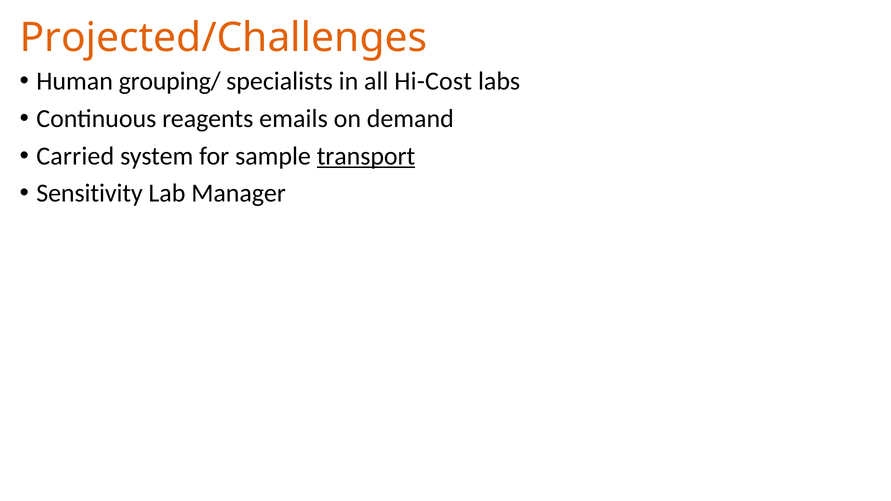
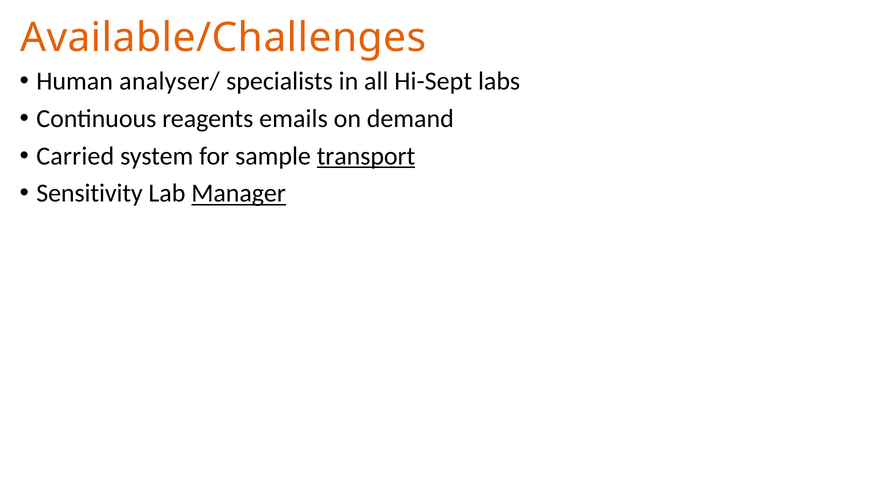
Projected/Challenges: Projected/Challenges -> Available/Challenges (223, 38)
grouping/: grouping/ -> analyser/ (169, 81)
Hi-Cost: Hi-Cost -> Hi-Sept (433, 81)
Manager underline: none -> present (239, 193)
